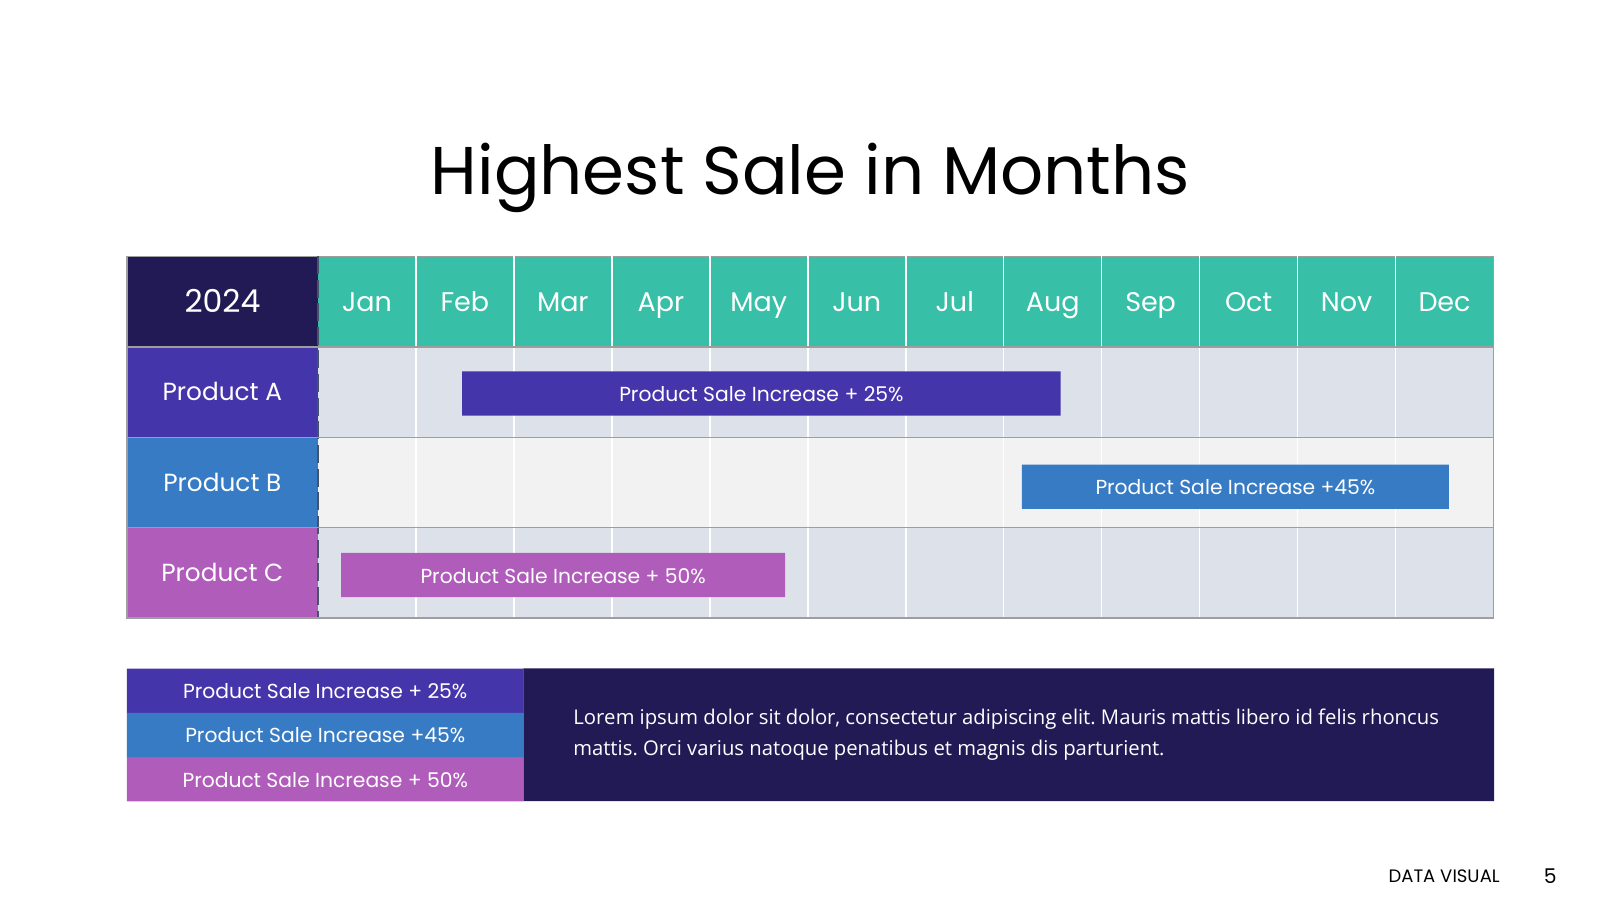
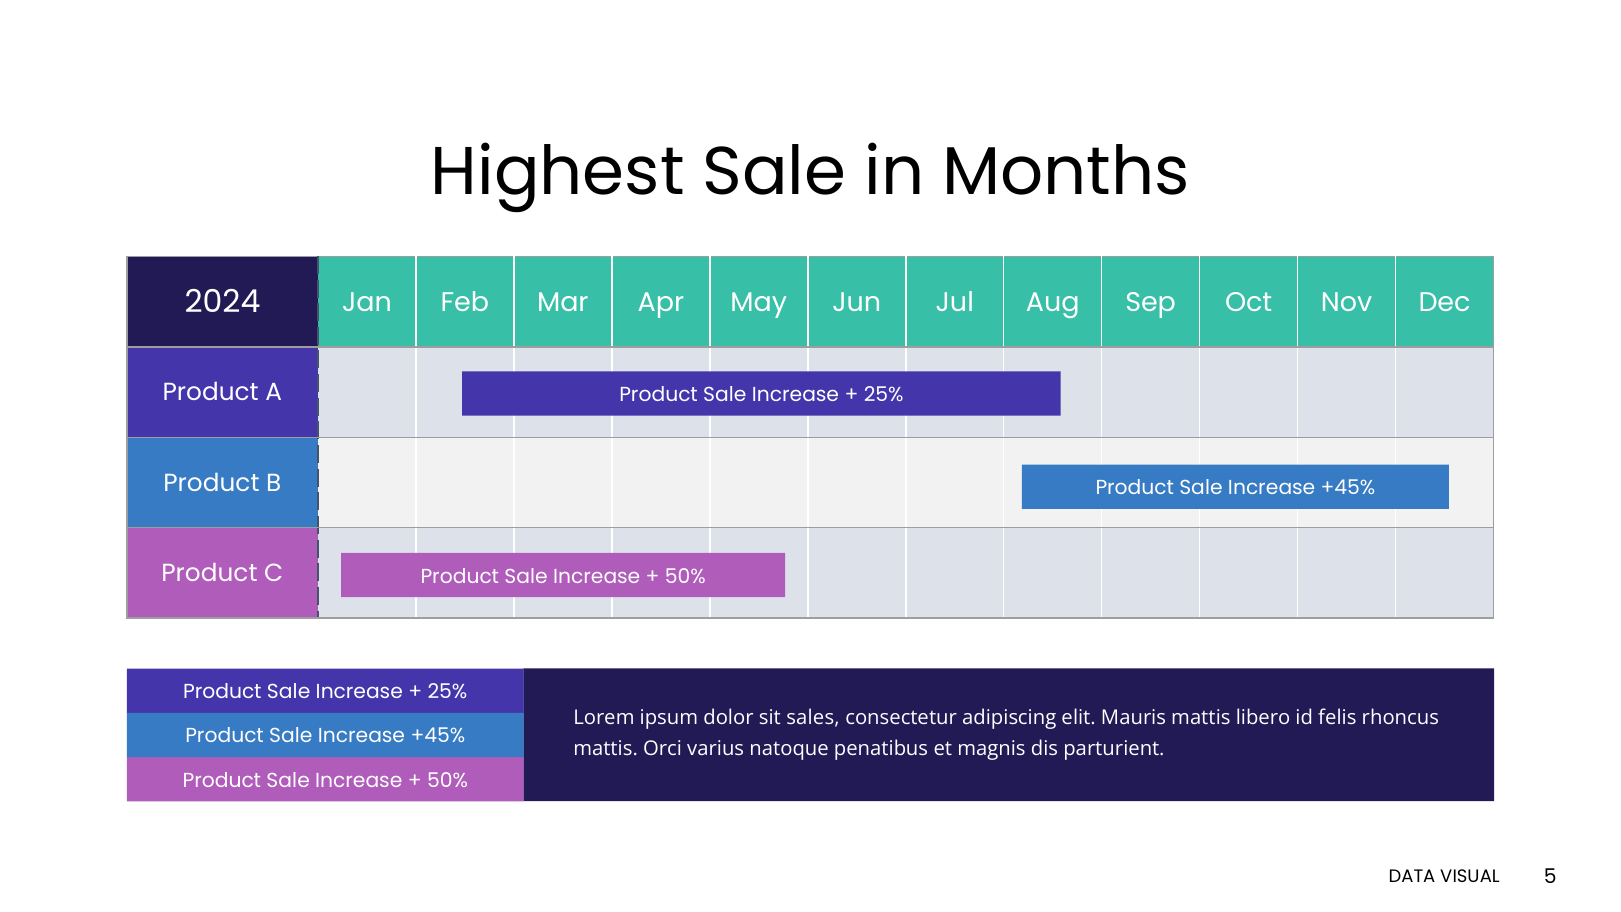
sit dolor: dolor -> sales (813, 717)
